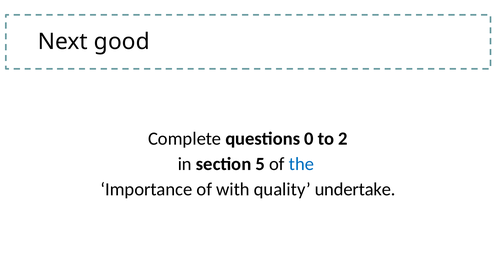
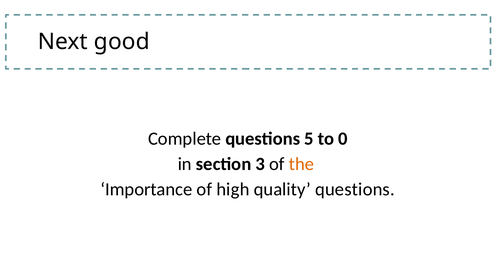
0: 0 -> 5 (309, 139)
2: 2 -> 0 (343, 139)
5: 5 -> 3 (260, 164)
the colour: blue -> orange (301, 164)
with: with -> high (233, 189)
quality undertake: undertake -> questions (355, 189)
